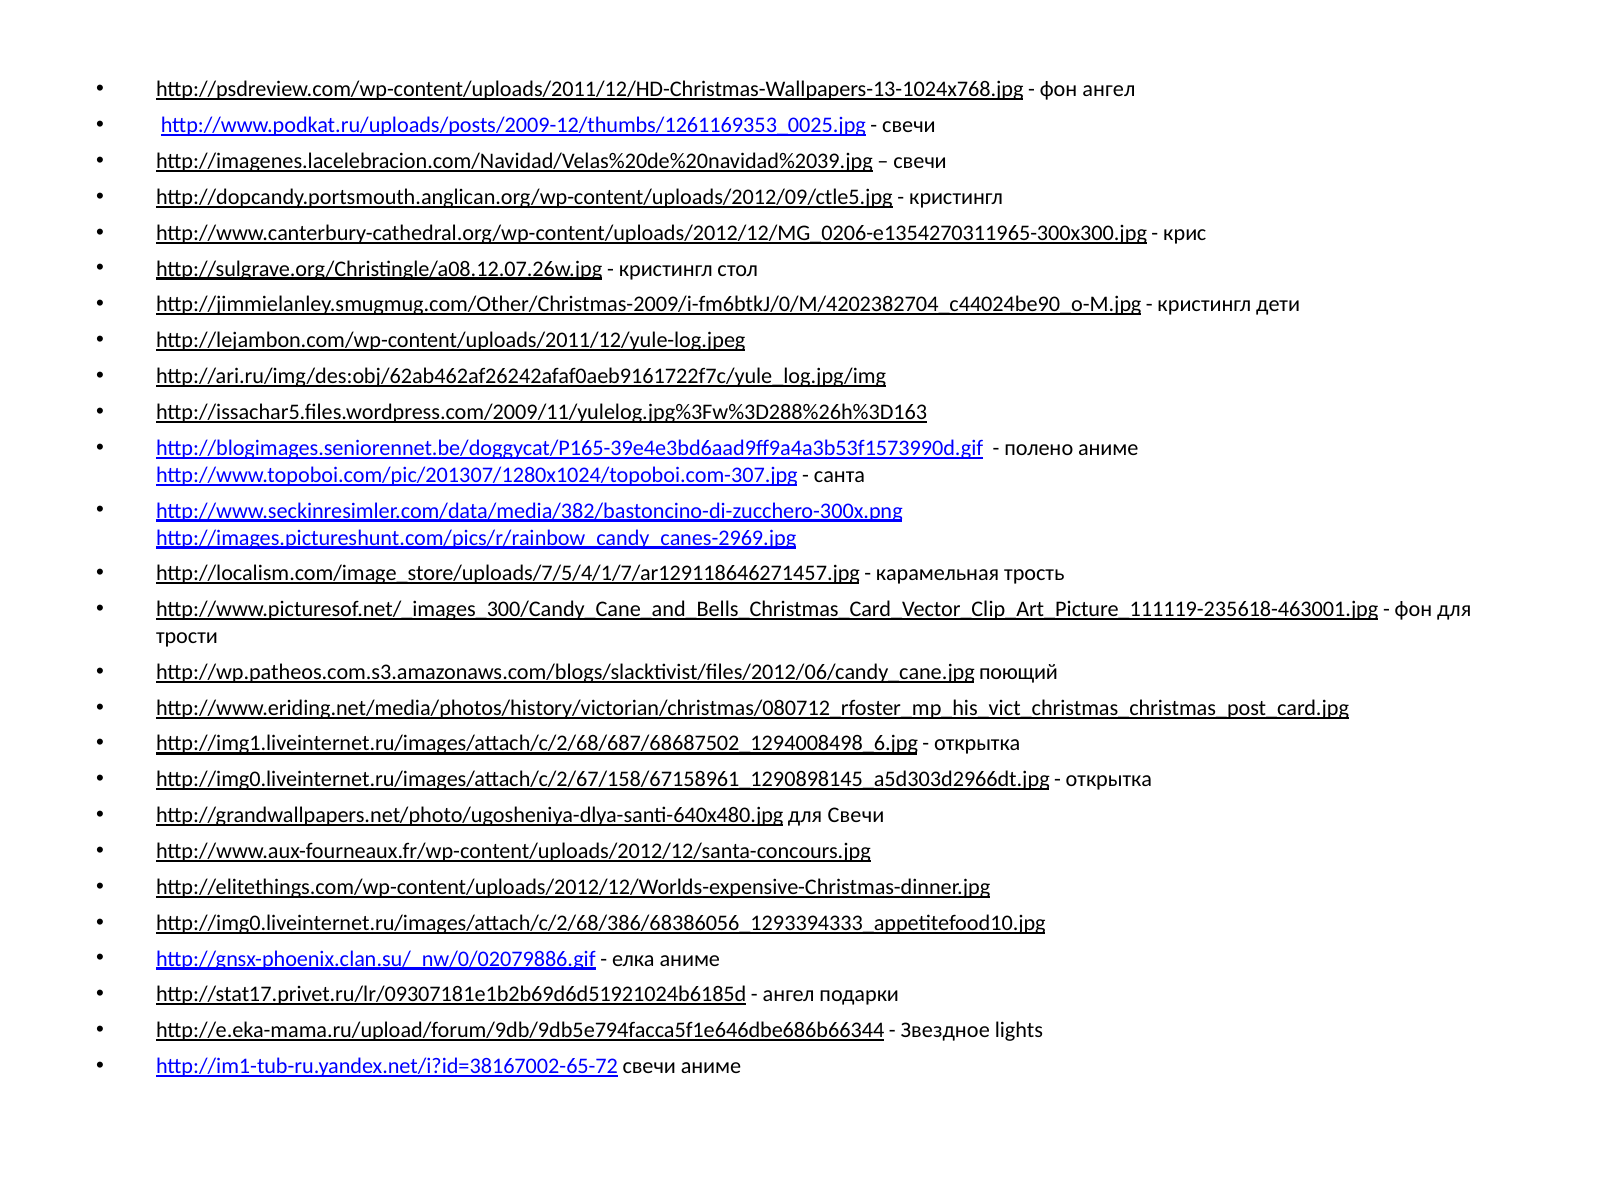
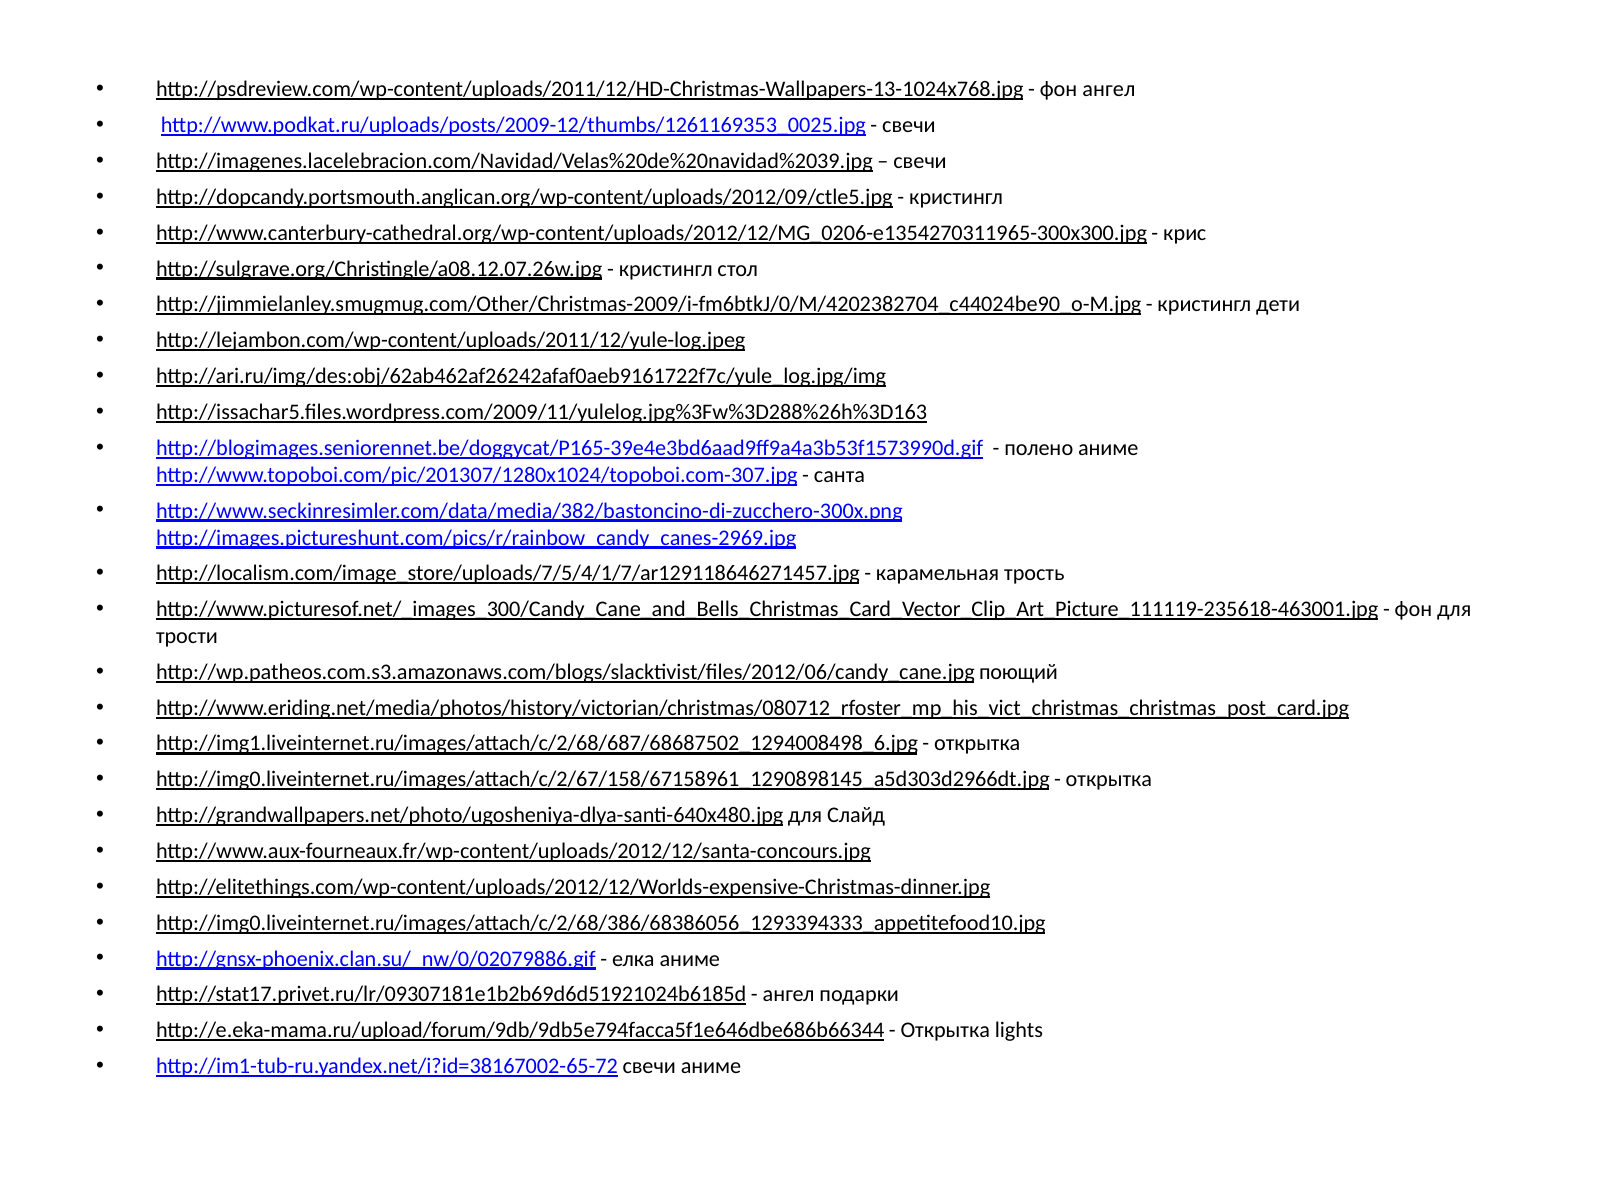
для Свечи: Свечи -> Слайд (856, 816)
Звездное: Звездное -> Открытка (945, 1031)
